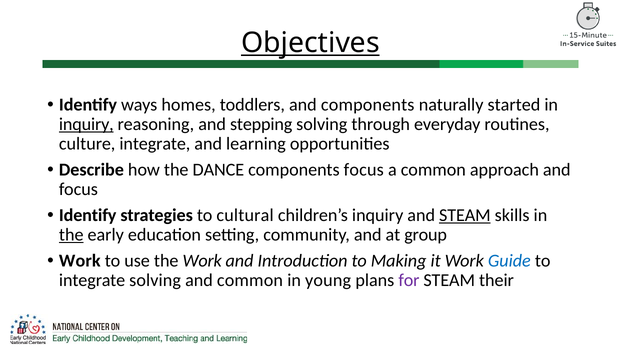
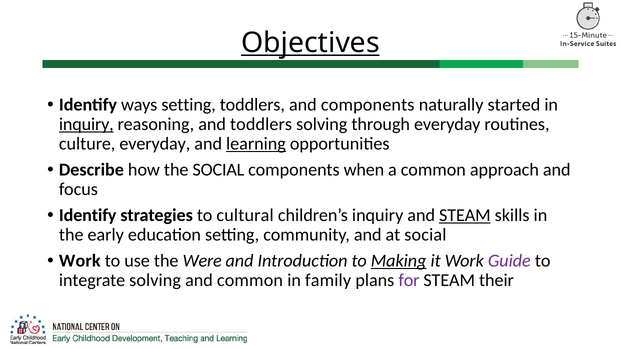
ways homes: homes -> setting (189, 105)
and stepping: stepping -> toddlers (261, 124)
culture integrate: integrate -> everyday (155, 144)
learning underline: none -> present (256, 144)
the DANCE: DANCE -> SOCIAL (218, 170)
components focus: focus -> when (364, 170)
the underline: present -> none (71, 235)
at group: group -> social (425, 235)
the Work: Work -> Were (202, 261)
Making underline: none -> present (399, 261)
Guide colour: blue -> purple (509, 261)
young: young -> family (328, 281)
